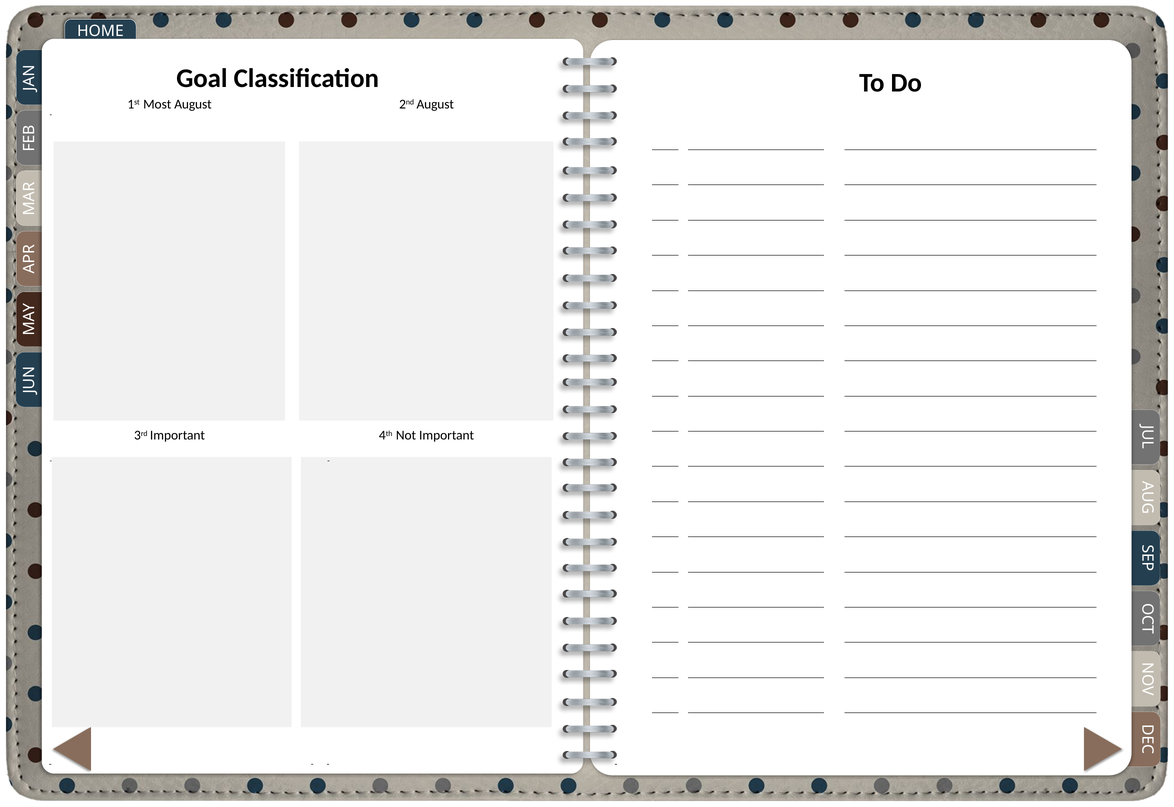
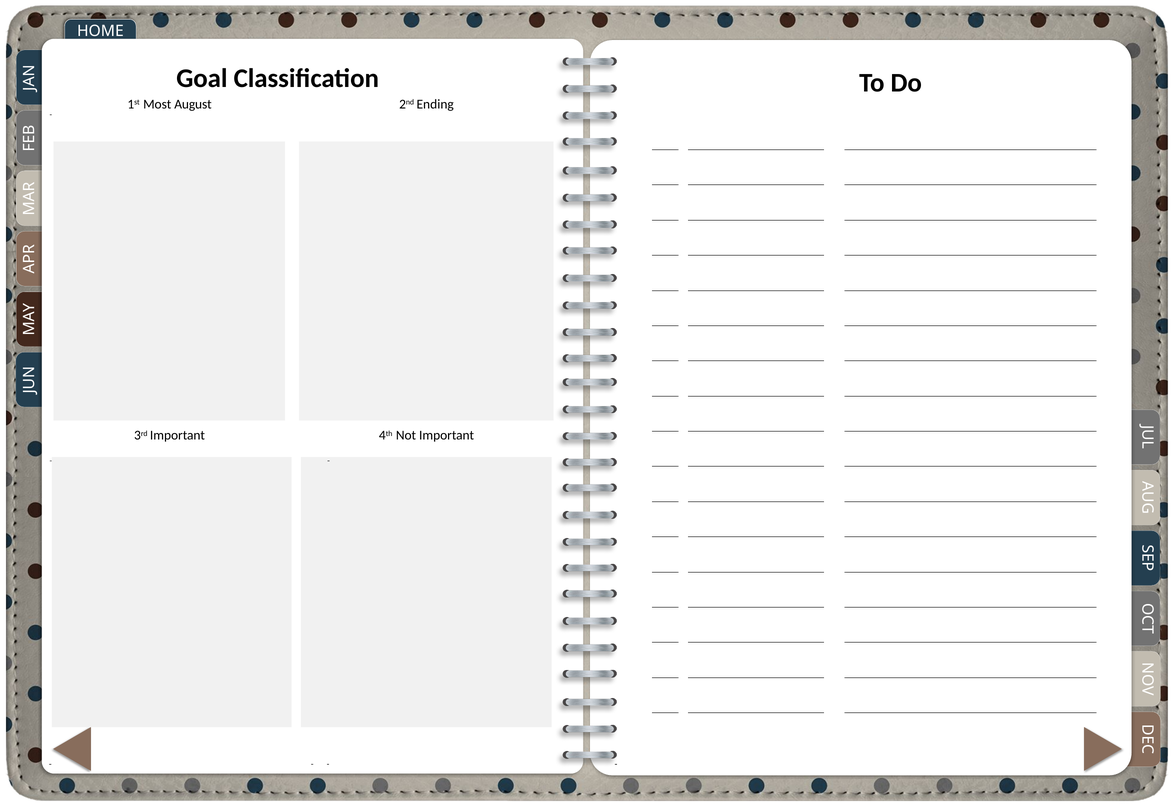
2nd August: August -> Ending (435, 104)
